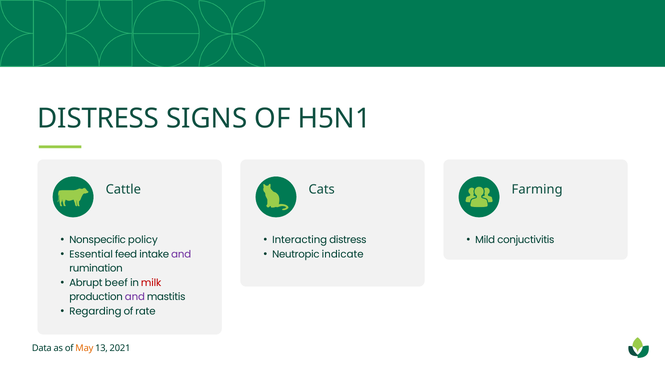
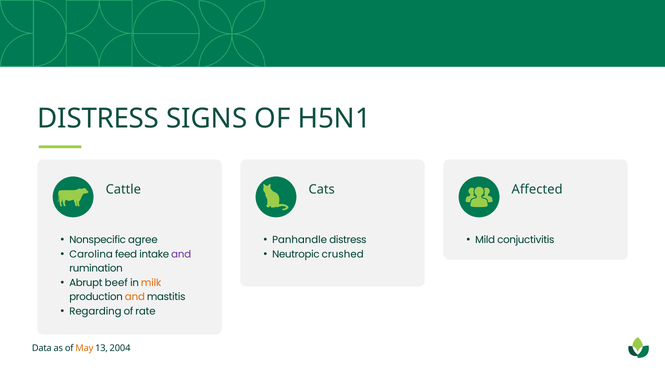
Farming: Farming -> Affected (537, 189)
policy: policy -> agree (143, 240)
Interacting: Interacting -> Panhandle (300, 240)
Essential: Essential -> Carolina (91, 254)
indicate: indicate -> crushed (343, 254)
milk colour: red -> orange (151, 283)
and colour: purple -> orange (135, 297)
2021: 2021 -> 2004 (120, 348)
